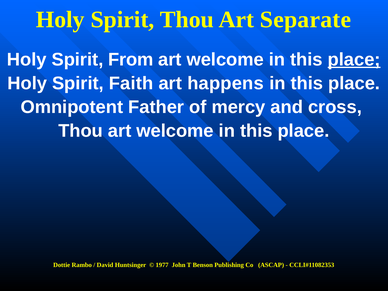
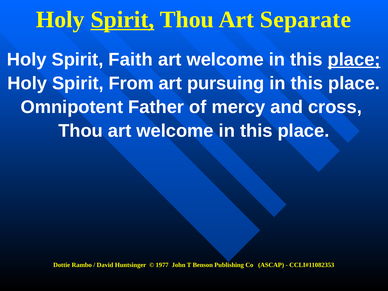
Spirit underline: none -> present (122, 19)
From: From -> Faith (131, 59)
Faith: Faith -> From (131, 83)
happens: happens -> pursuing (226, 83)
